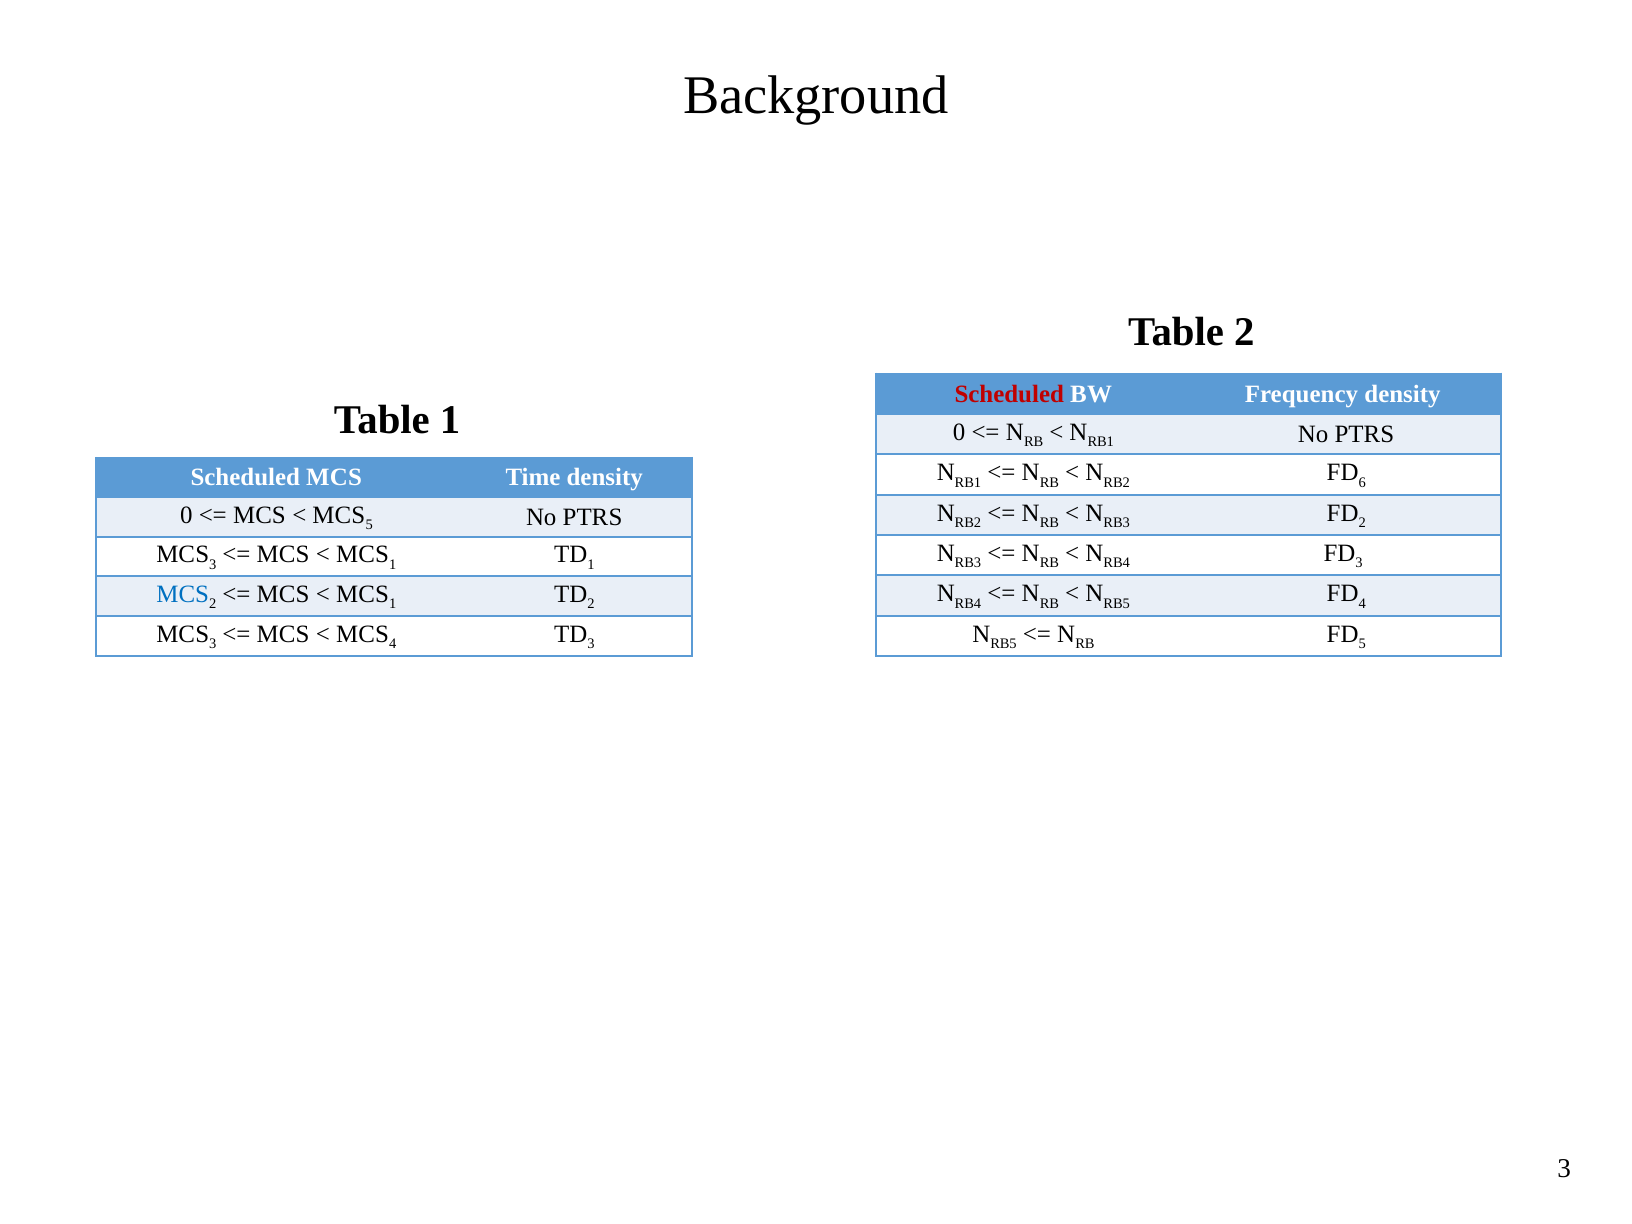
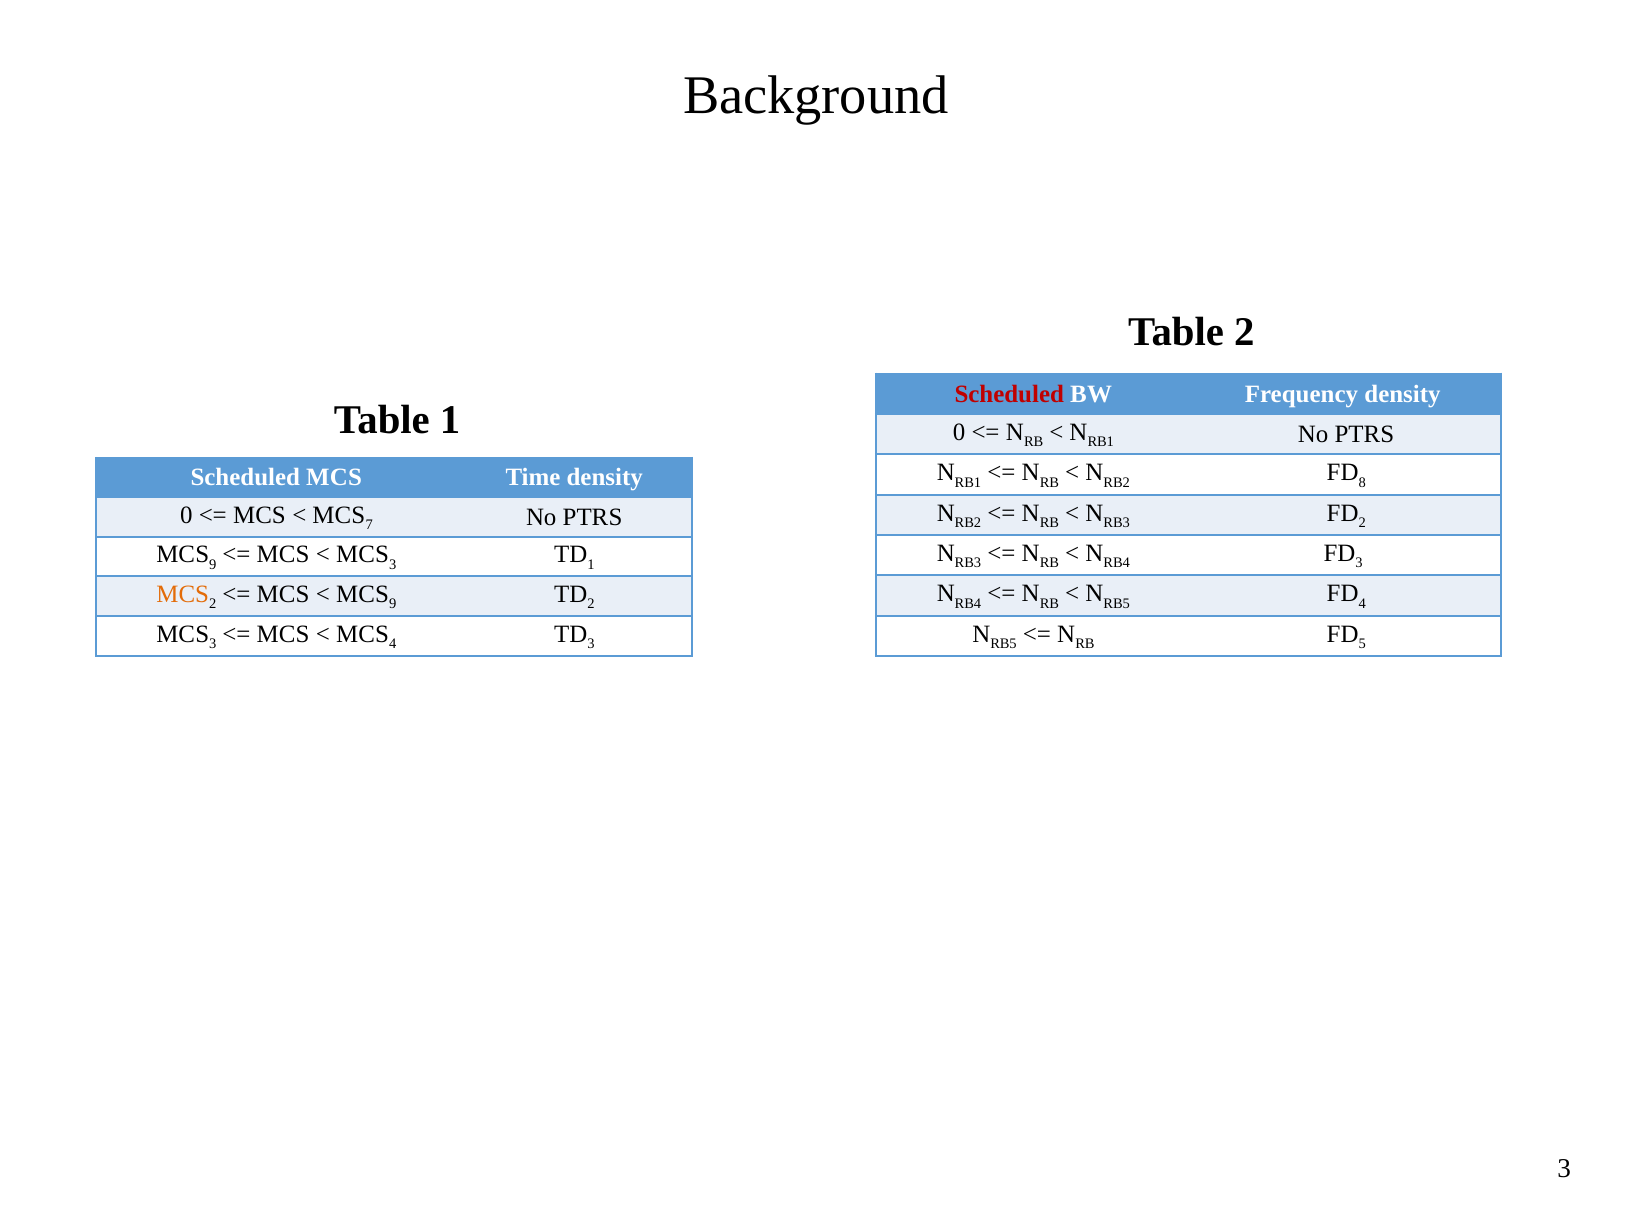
6: 6 -> 8 (1362, 482)
MCS 5: 5 -> 7 (369, 525)
3: 3 -> 9 (213, 564)
1: 1 -> 3 (393, 564)
MCS colour: blue -> orange (183, 594)
1: 1 -> 9 (393, 604)
